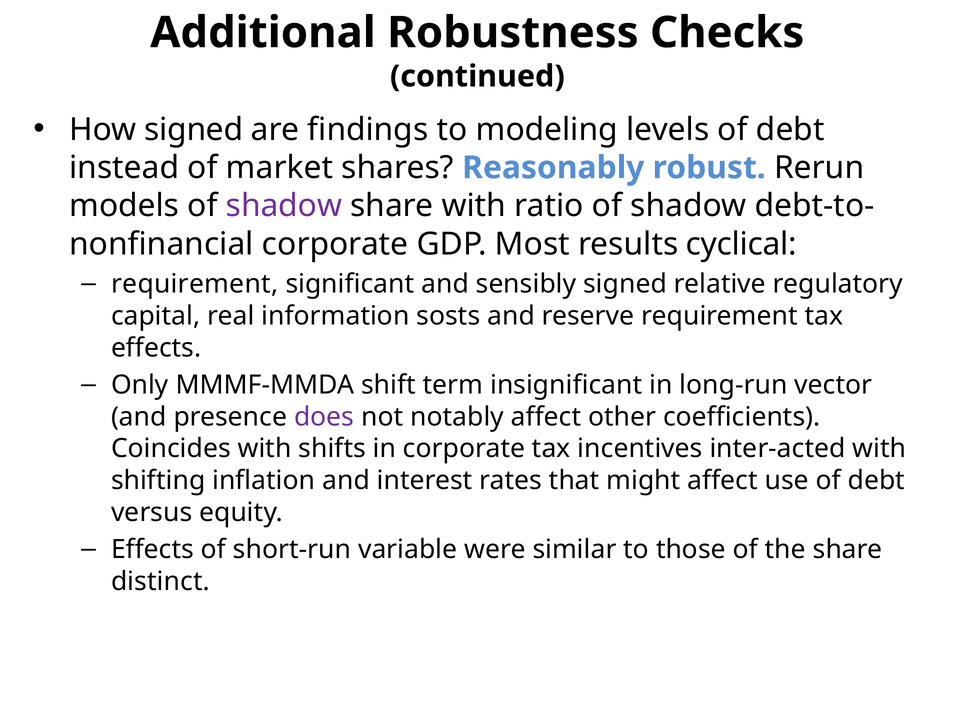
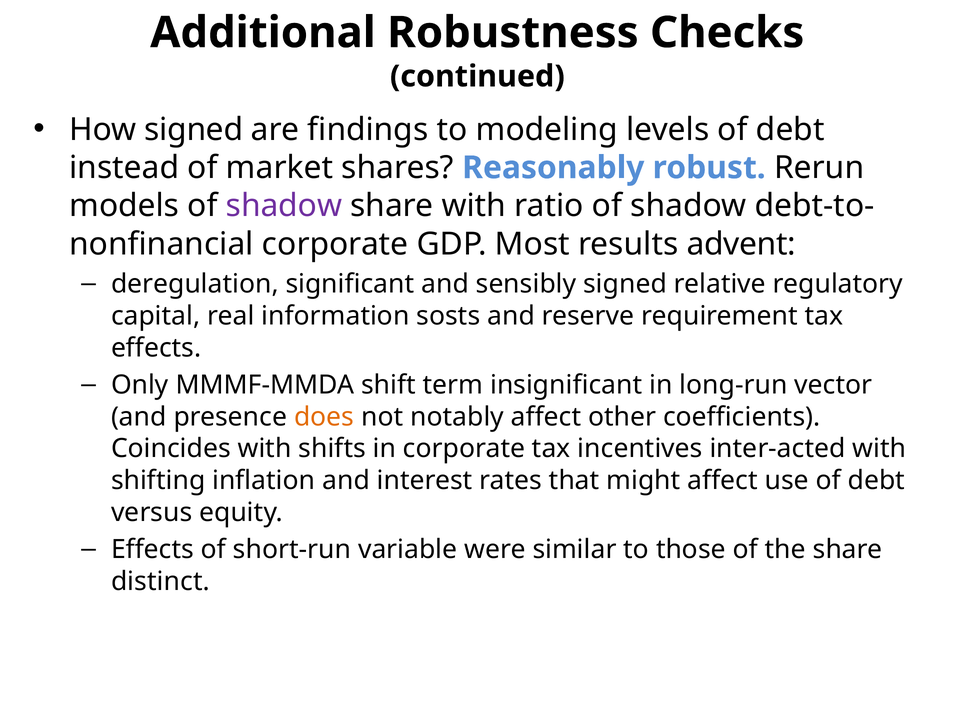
cyclical: cyclical -> advent (741, 244)
requirement: requirement -> deregulation (195, 284)
does colour: purple -> orange (324, 417)
